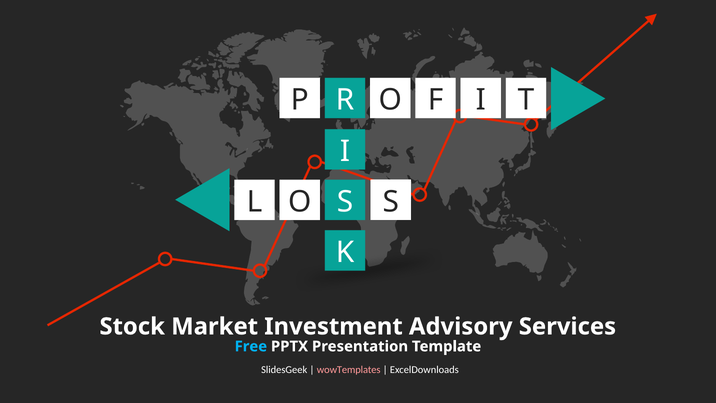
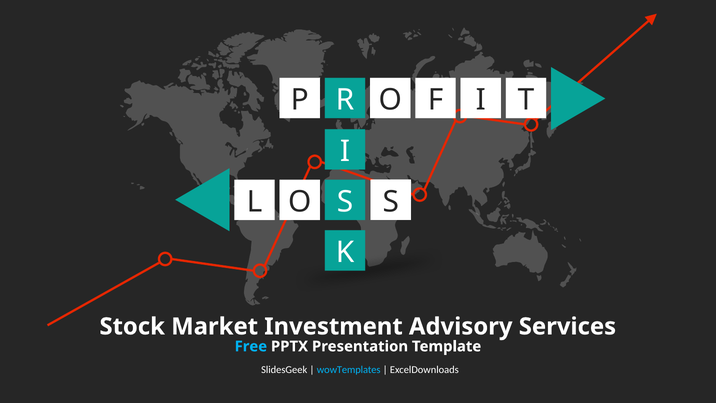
wowTemplates colour: pink -> light blue (349, 369)
